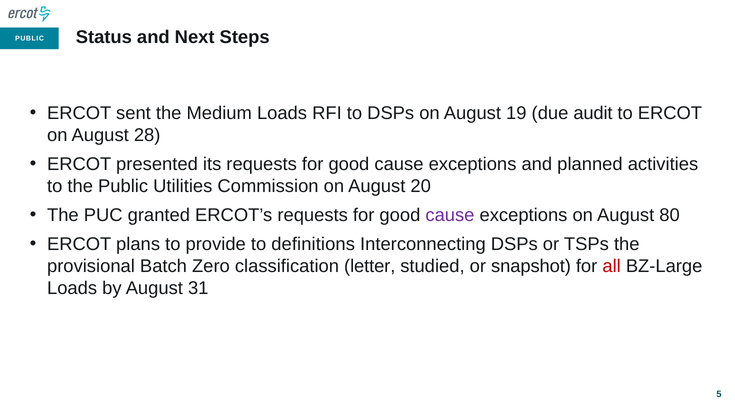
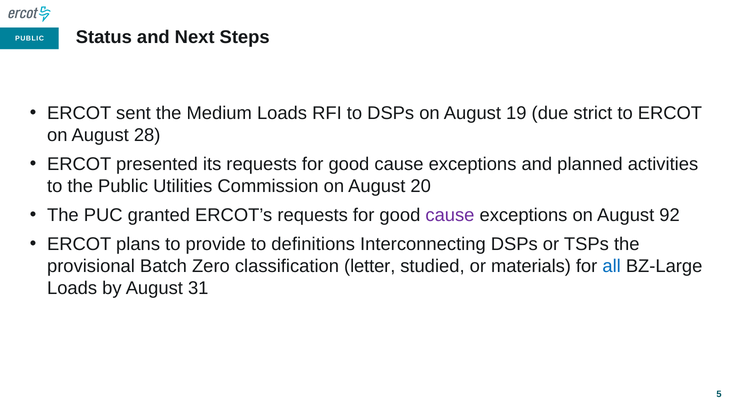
audit: audit -> strict (593, 113)
80: 80 -> 92 (670, 215)
snapshot: snapshot -> materials (531, 266)
all colour: red -> blue (612, 266)
